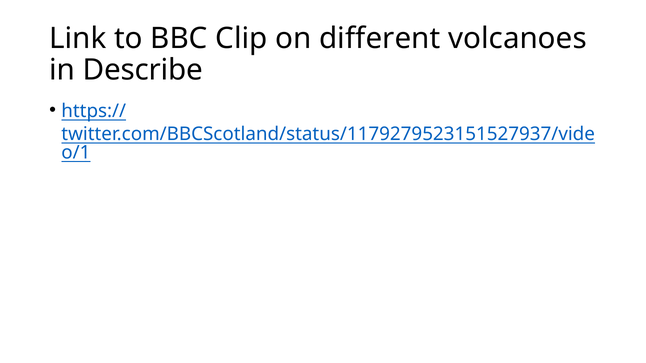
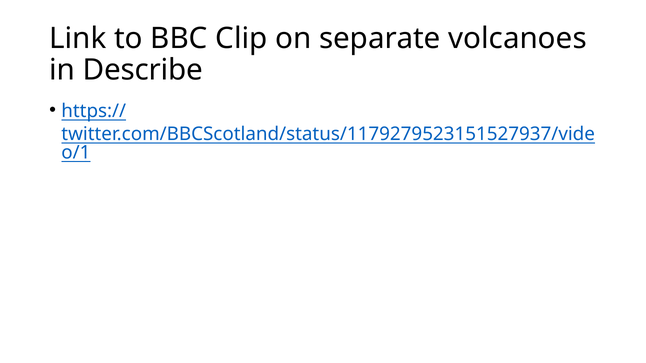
different: different -> separate (380, 38)
